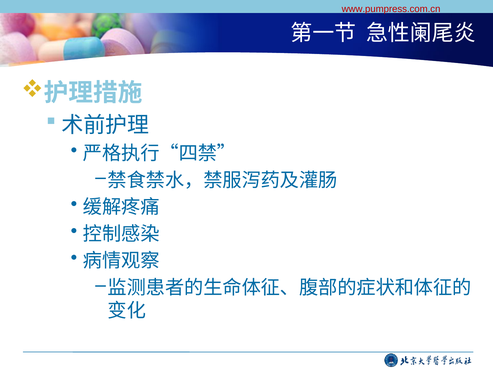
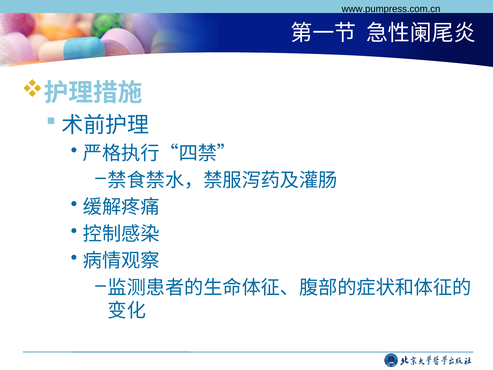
www.pumpress.com.cn colour: red -> black (391, 9)
